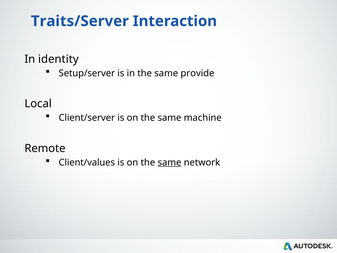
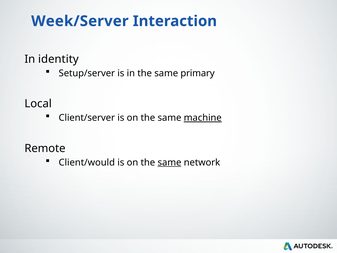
Traits/Server: Traits/Server -> Week/Server (80, 21)
provide: provide -> primary (198, 73)
machine underline: none -> present (203, 118)
Client/values: Client/values -> Client/would (87, 162)
